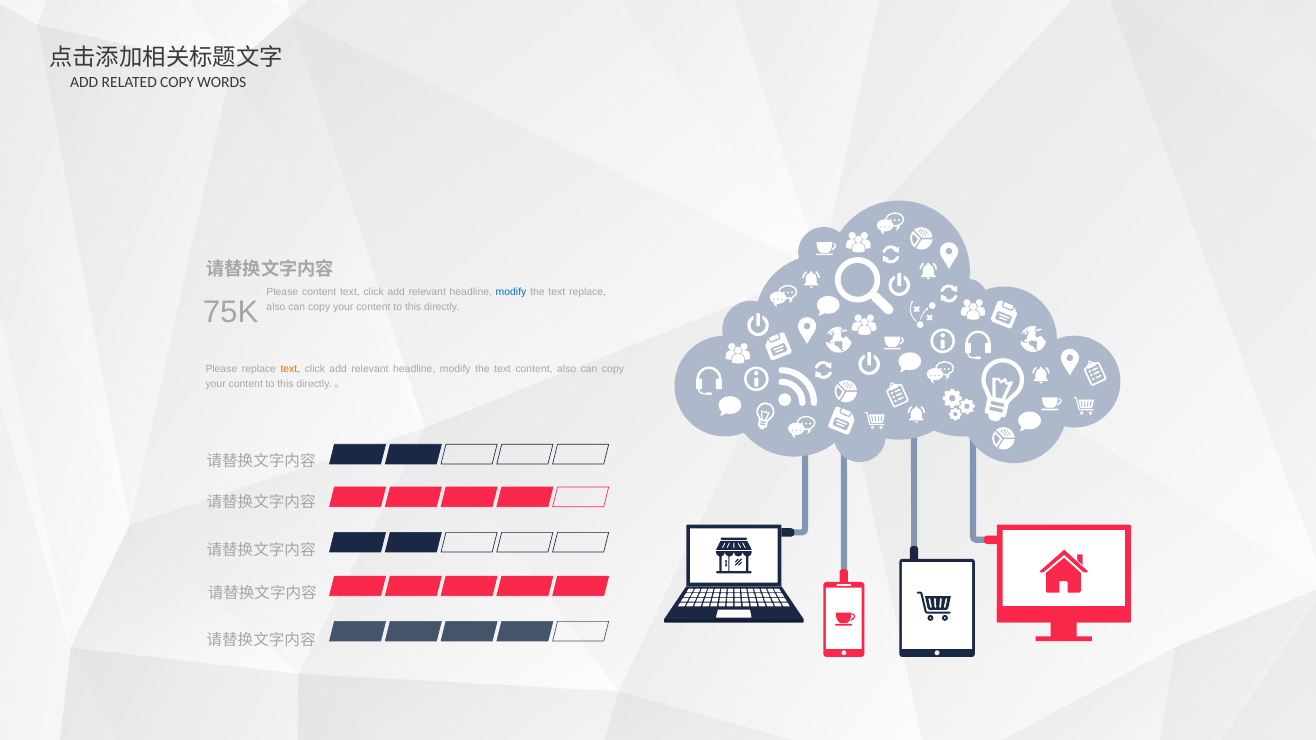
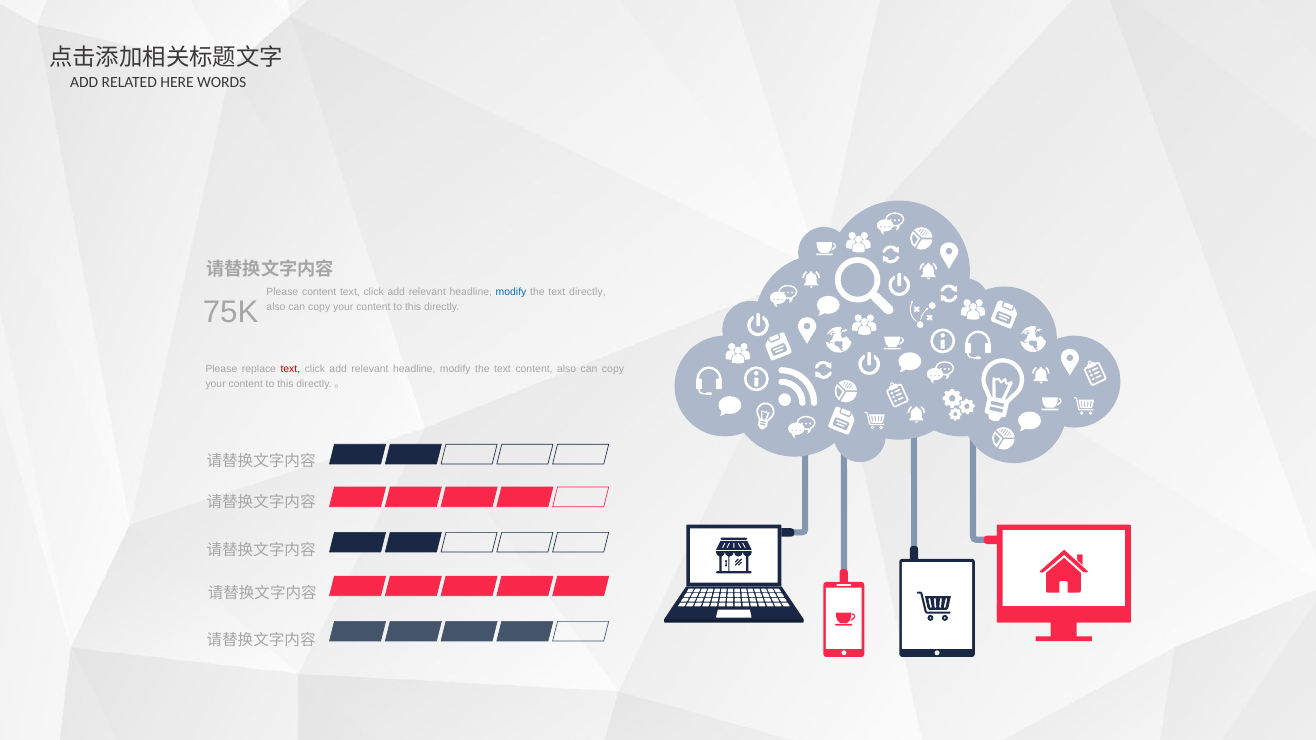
RELATED COPY: COPY -> HERE (177, 82)
text replace: replace -> directly (587, 292)
text colour: orange -> red (290, 369)
